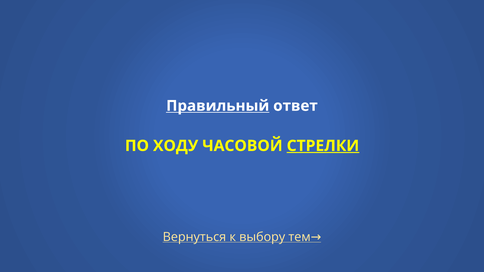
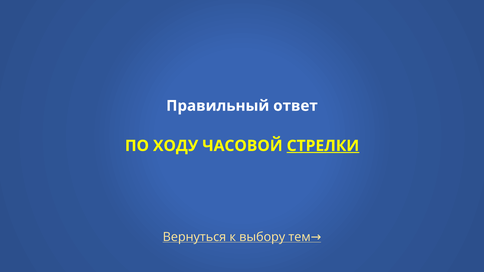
Правильный underline: present -> none (218, 106)
